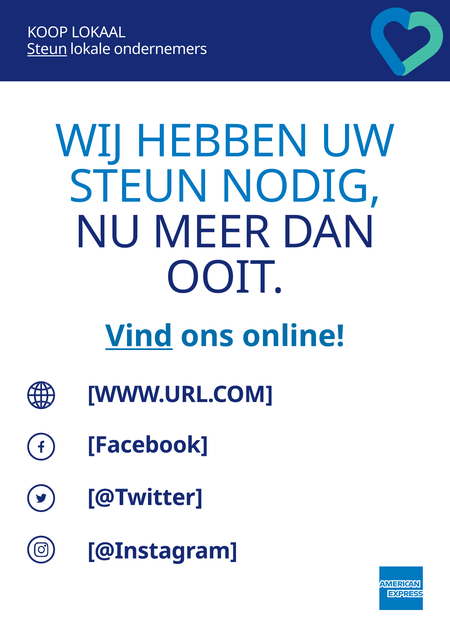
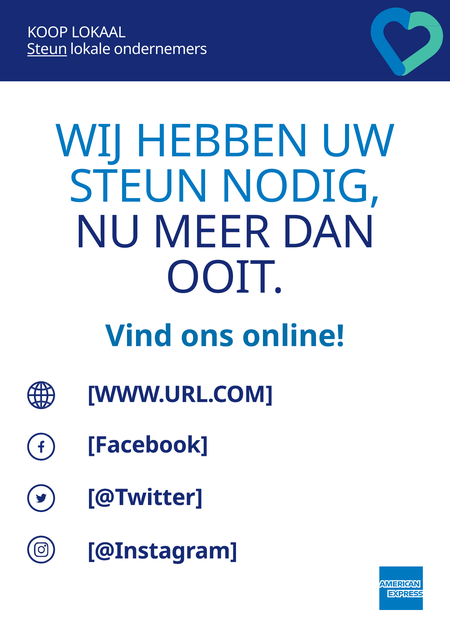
Vind underline: present -> none (139, 336)
